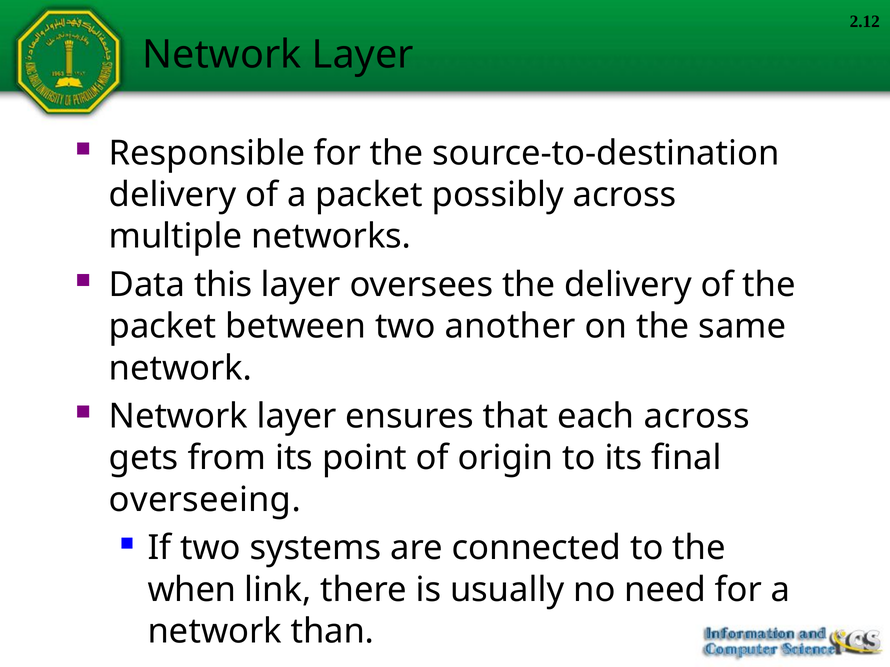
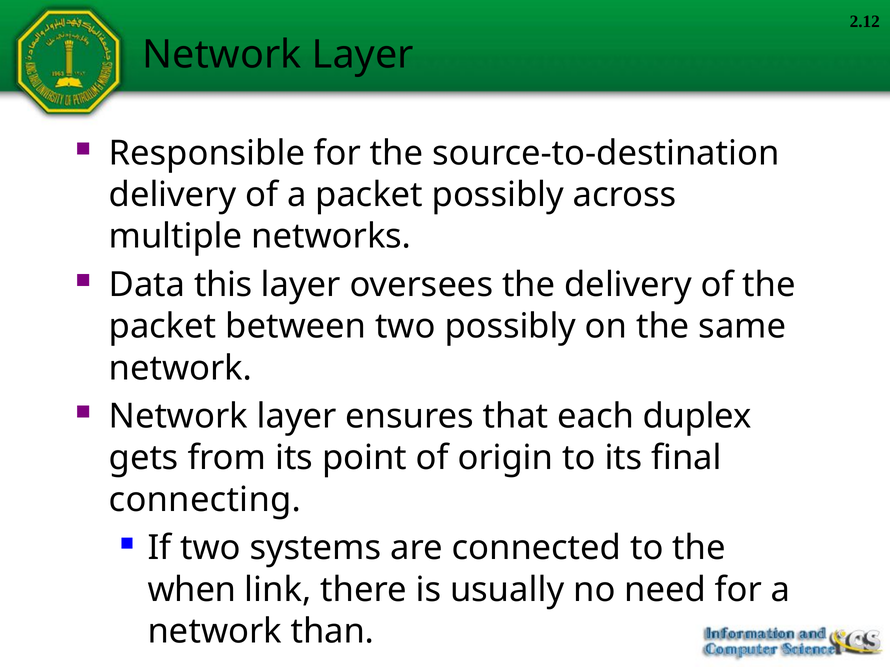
two another: another -> possibly (510, 327)
each across: across -> duplex (697, 417)
overseeing: overseeing -> connecting (205, 500)
